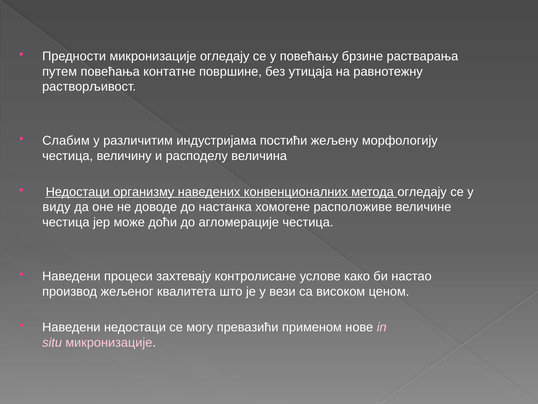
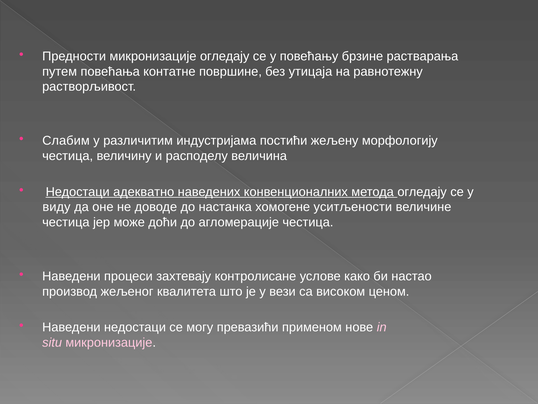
организму: организму -> адекватно (144, 192)
расположиве: расположиве -> уситљености (353, 207)
